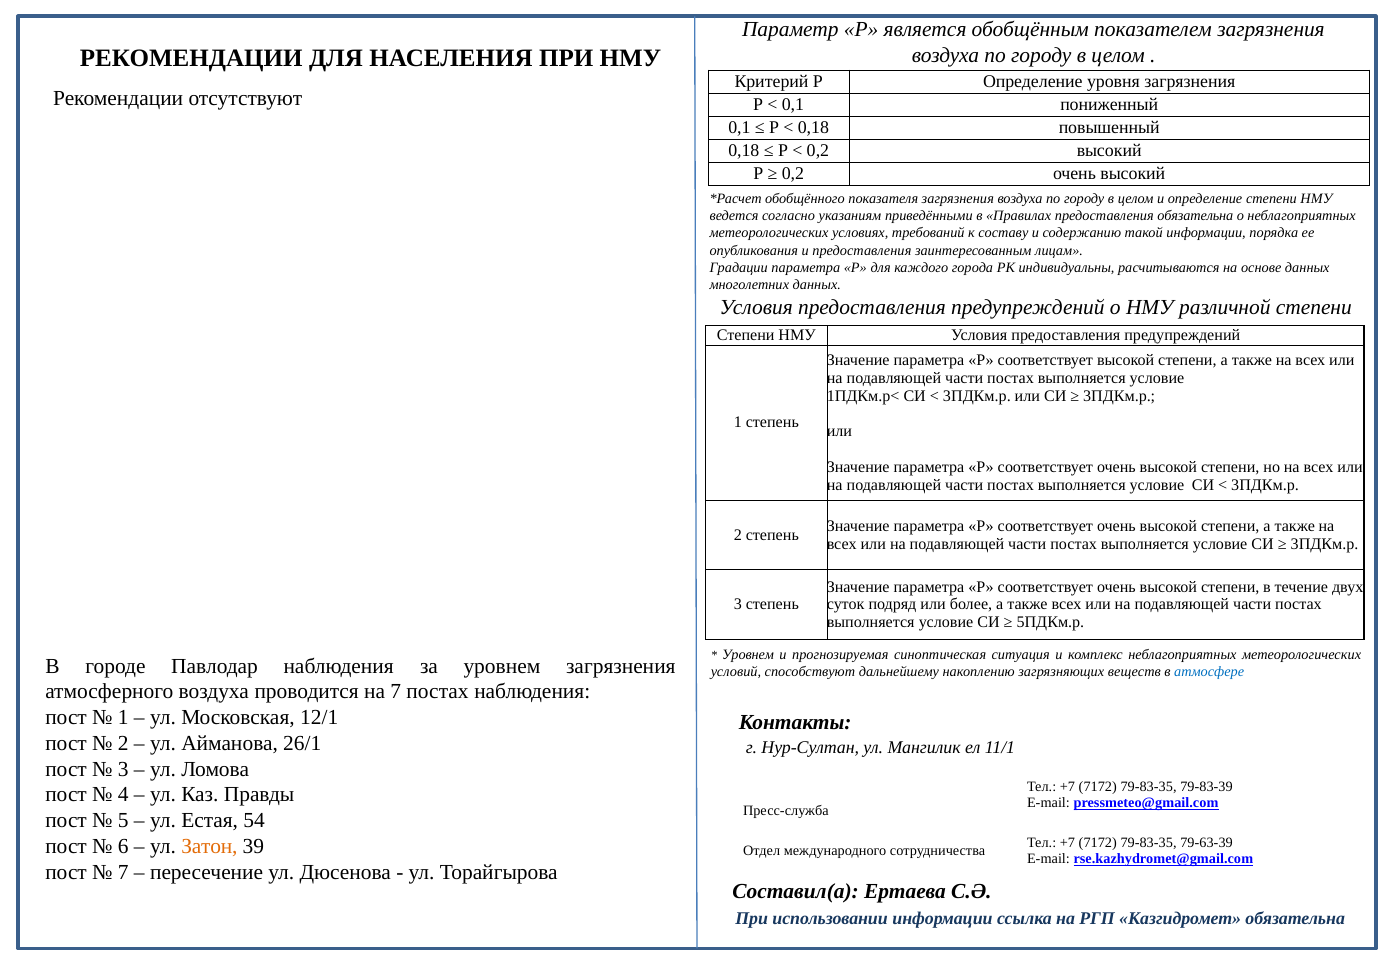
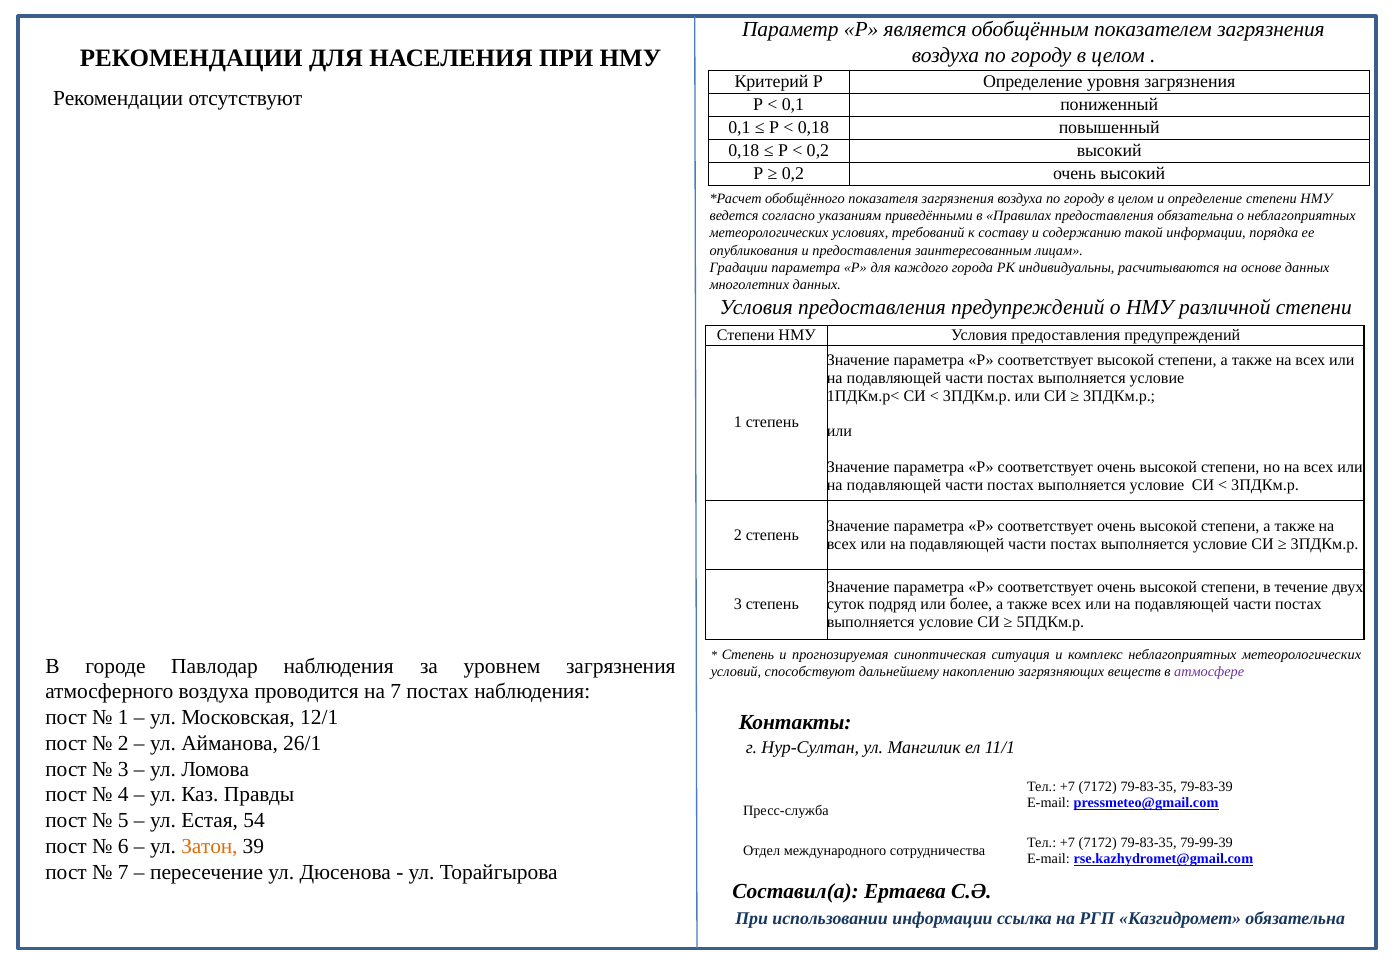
Уровнем: Уровнем -> Степень (748, 655)
атмосфере colour: blue -> purple (1209, 672)
79-63-39: 79-63-39 -> 79-99-39 (1207, 843)
